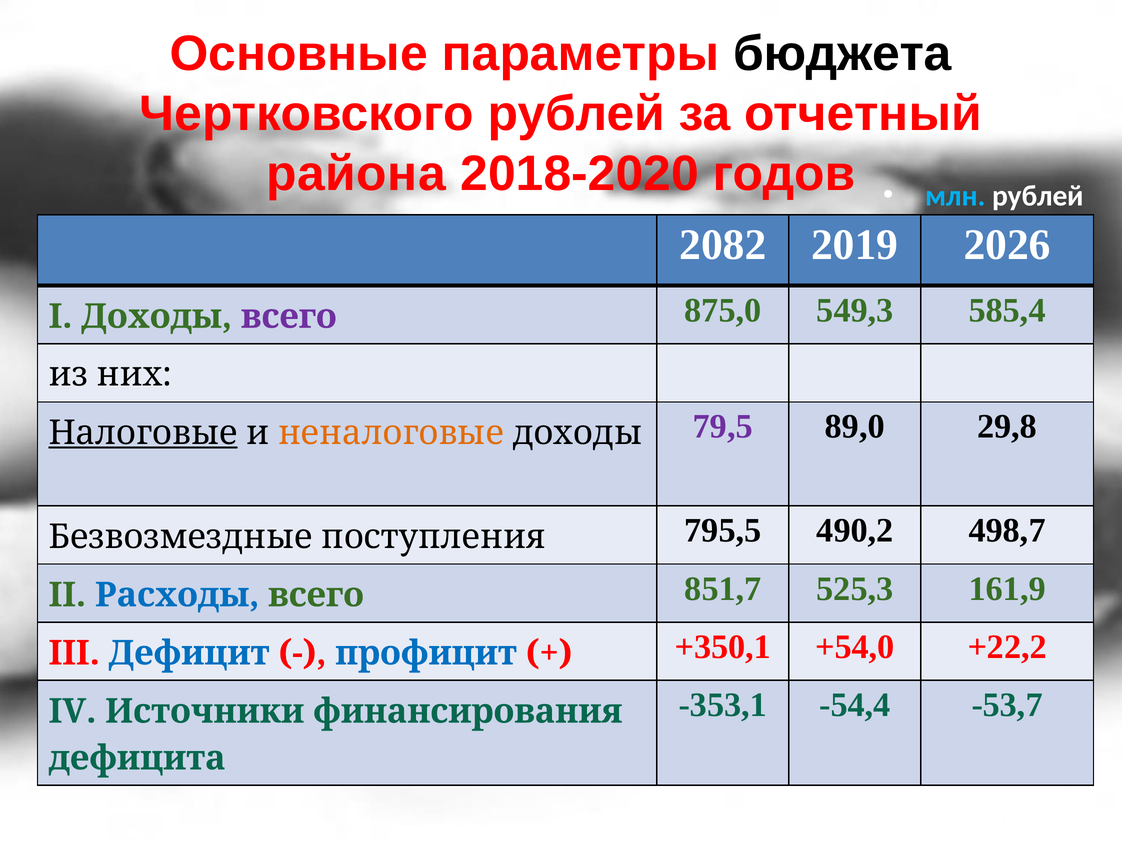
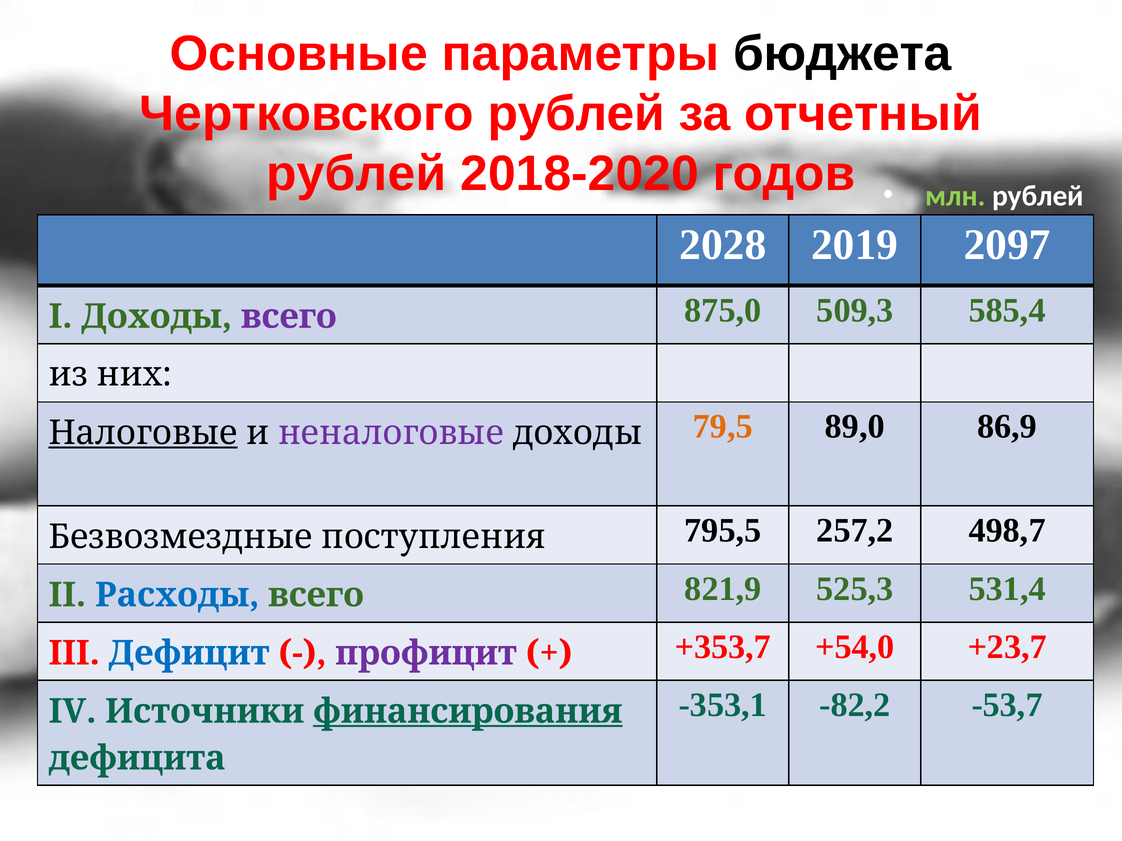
района: района -> рублей (356, 174)
млн colour: light blue -> light green (955, 196)
2082: 2082 -> 2028 (723, 245)
2026: 2026 -> 2097 (1007, 245)
549,3: 549,3 -> 509,3 (855, 310)
неналоговые colour: orange -> purple (391, 433)
79,5 colour: purple -> orange (723, 427)
29,8: 29,8 -> 86,9 (1007, 427)
490,2: 490,2 -> 257,2 (855, 531)
851,7: 851,7 -> 821,9 (723, 589)
161,9: 161,9 -> 531,4 (1007, 589)
профицит colour: blue -> purple (426, 654)
+350,1: +350,1 -> +353,7 (723, 647)
+22,2: +22,2 -> +23,7 (1007, 647)
-54,4: -54,4 -> -82,2 (855, 706)
финансирования underline: none -> present (468, 712)
